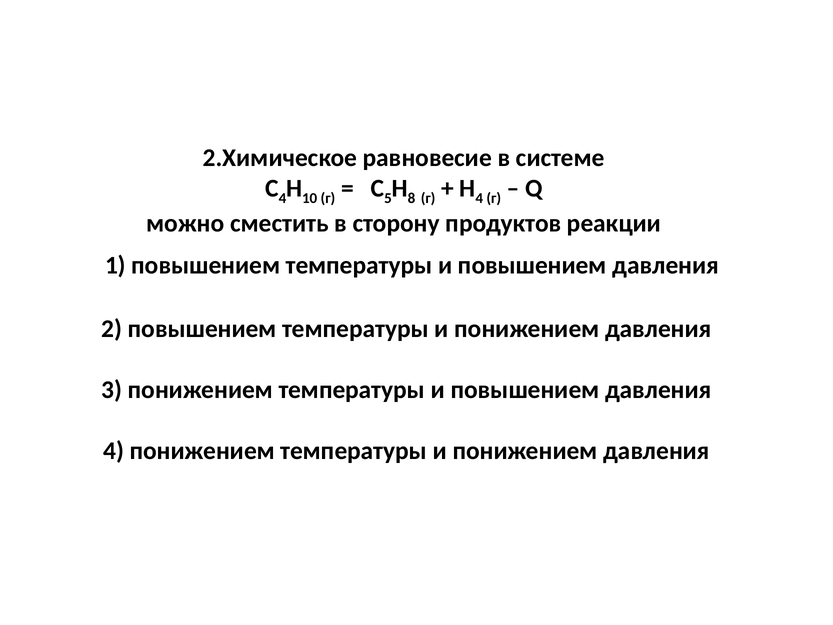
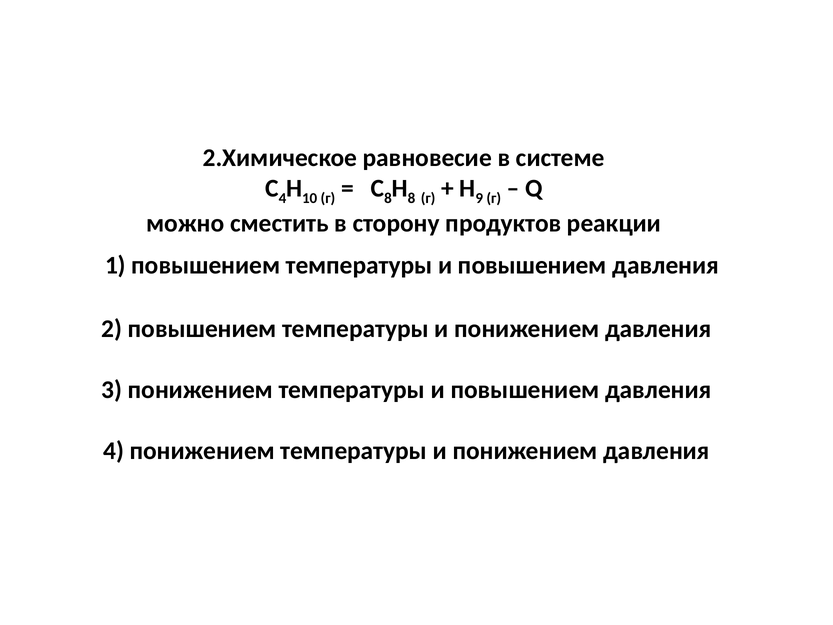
5: 5 -> 8 (388, 198)
4: 4 -> 9 (479, 198)
